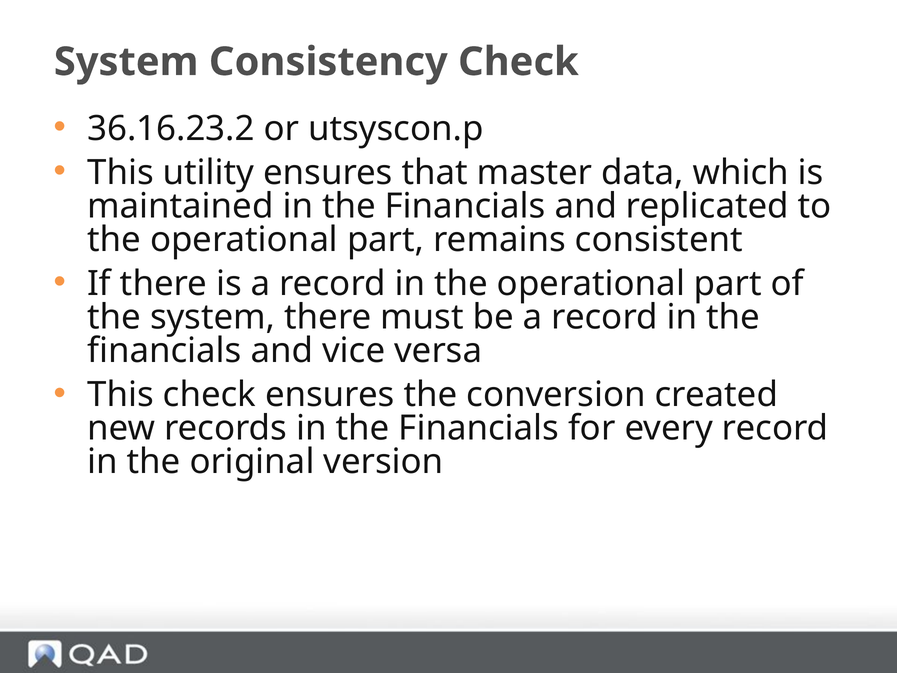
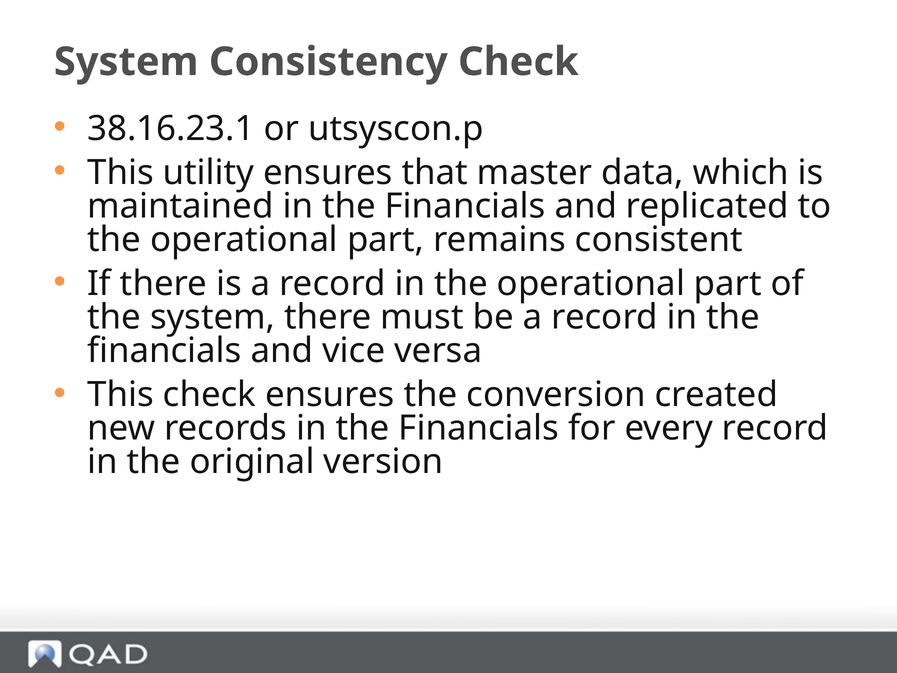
36.16.23.2: 36.16.23.2 -> 38.16.23.1 (171, 129)
